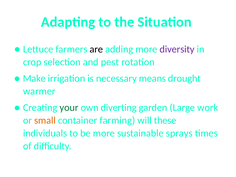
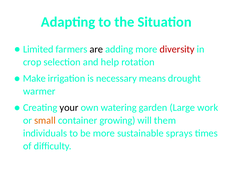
Lettuce: Lettuce -> Limited (38, 49)
diversity colour: purple -> red (177, 49)
pest: pest -> help (110, 62)
your colour: green -> black (69, 108)
diverting: diverting -> watering (119, 108)
farming: farming -> growing (117, 120)
these: these -> them (165, 120)
